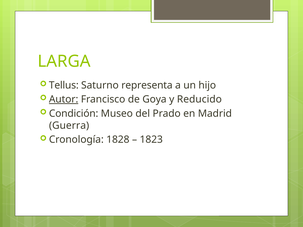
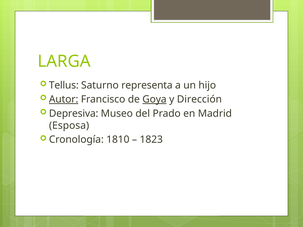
Goya underline: none -> present (154, 99)
Reducido: Reducido -> Dirección (199, 99)
Condición: Condición -> Depresiva (74, 114)
Guerra: Guerra -> Esposa (69, 126)
1828: 1828 -> 1810 (118, 140)
